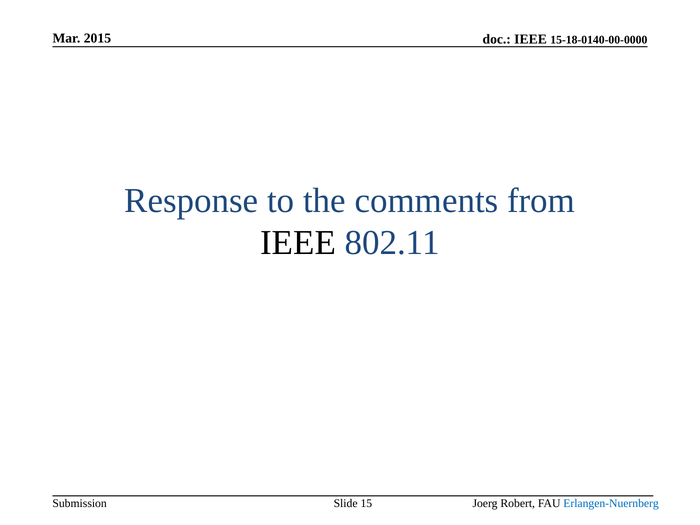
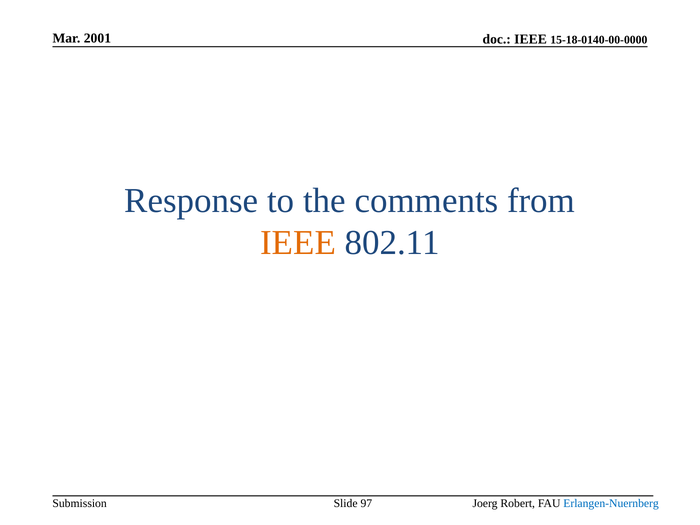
2015: 2015 -> 2001 (97, 38)
IEEE colour: black -> orange (298, 243)
15: 15 -> 97 (366, 504)
